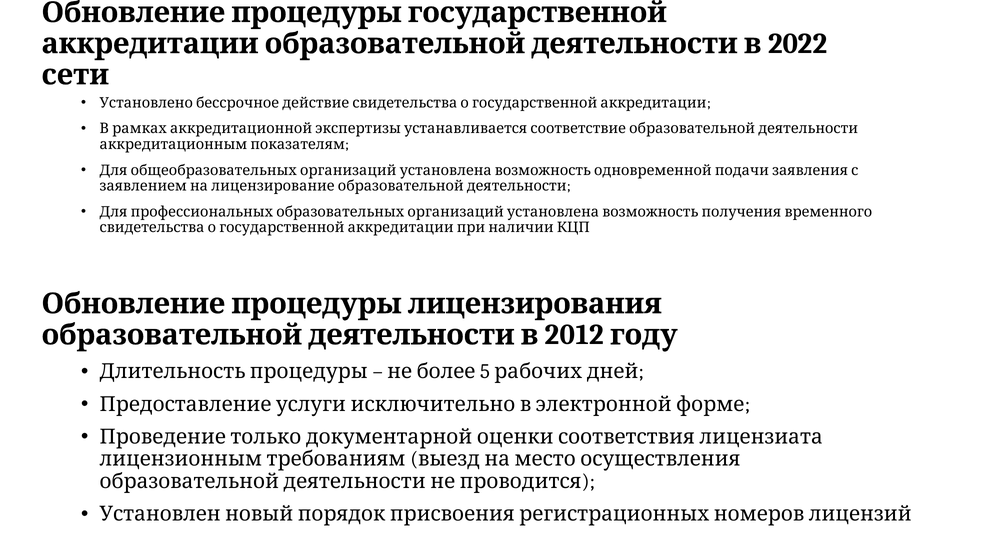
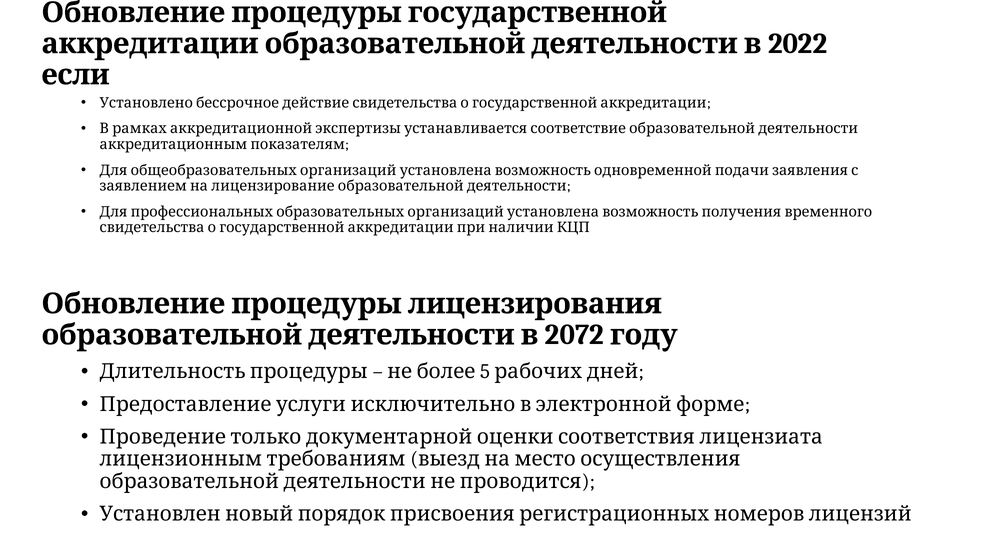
сети: сети -> если (75, 75)
2012: 2012 -> 2072 (574, 335)
